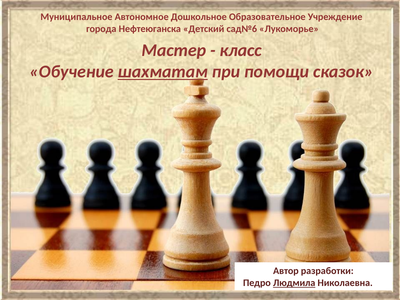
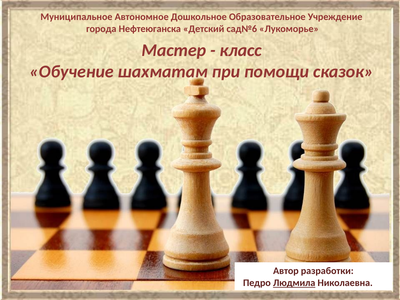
шахматам underline: present -> none (163, 72)
